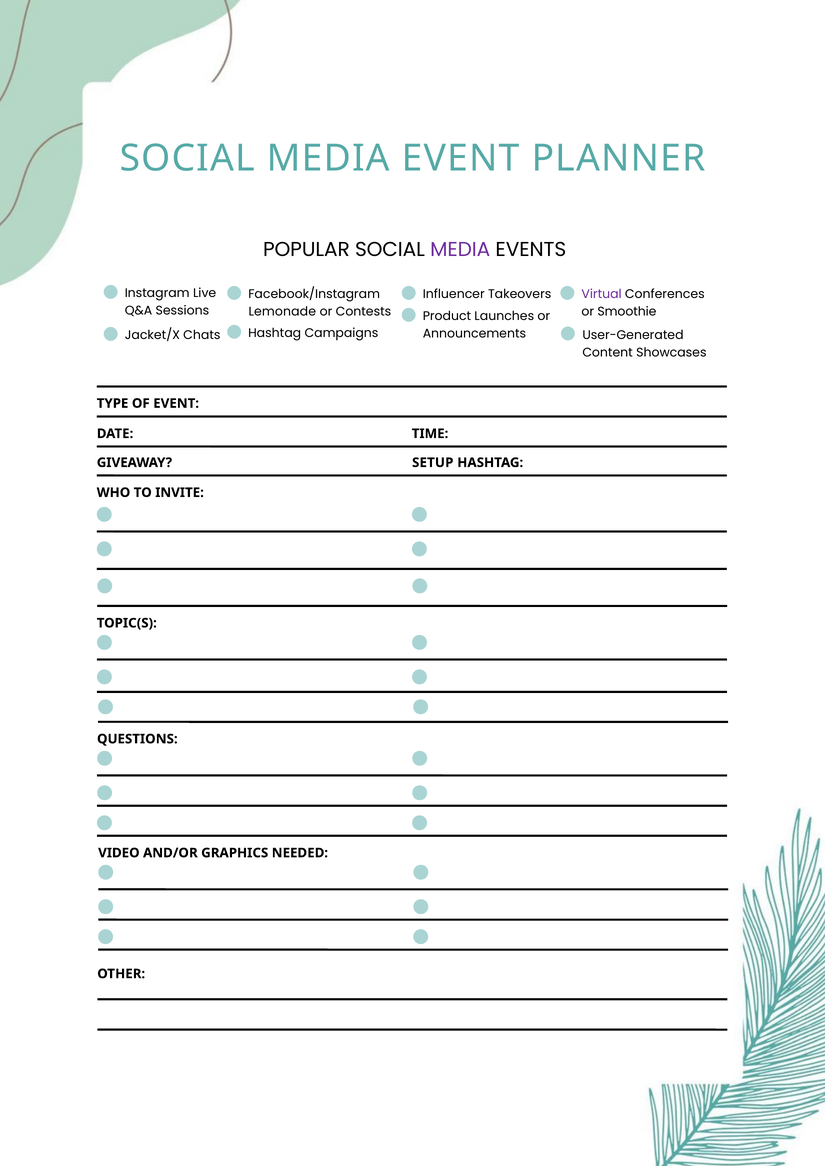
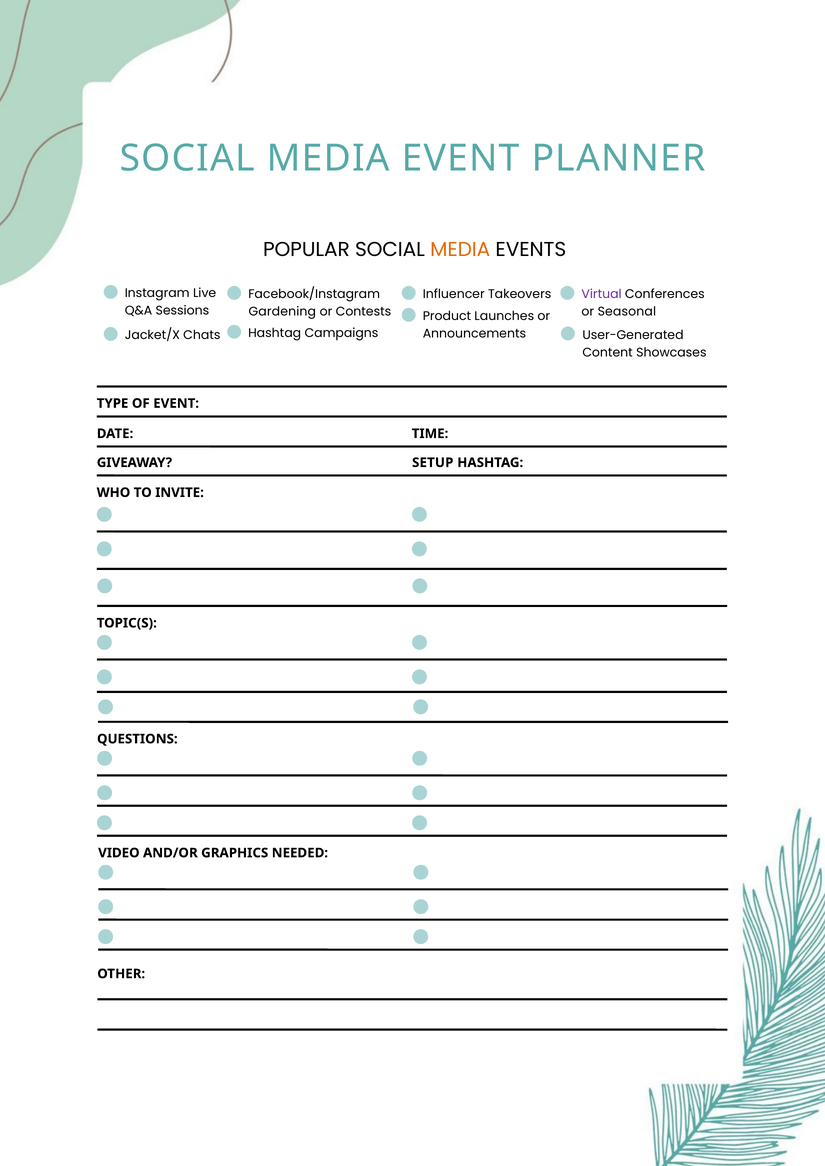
MEDIA colour: purple -> orange (460, 250)
Lemonade: Lemonade -> Gardening (282, 312)
Smoothie: Smoothie -> Seasonal (627, 312)
